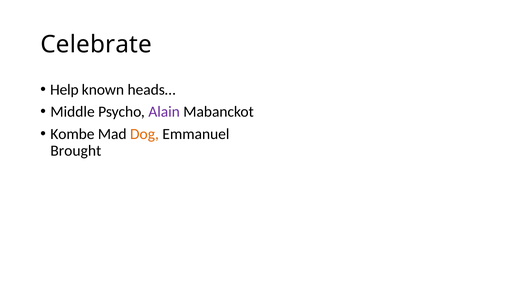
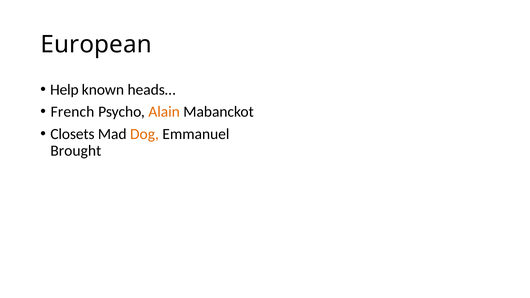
Celebrate: Celebrate -> European (96, 45)
Middle: Middle -> French (72, 112)
Alain colour: purple -> orange (164, 112)
Kombe: Kombe -> Closets (72, 134)
